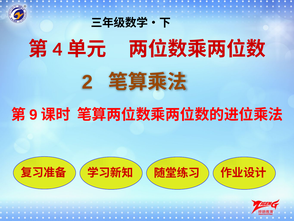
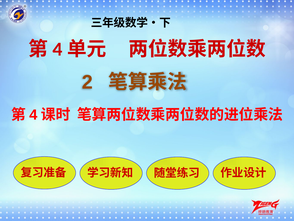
9: 9 -> 4 (33, 115)
